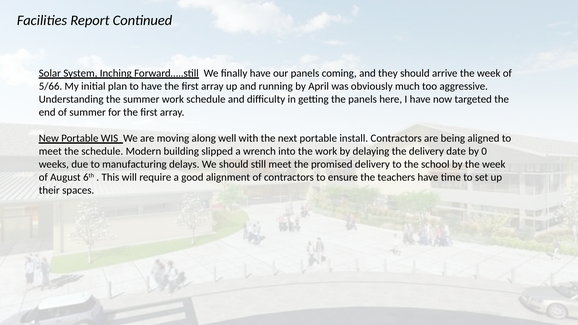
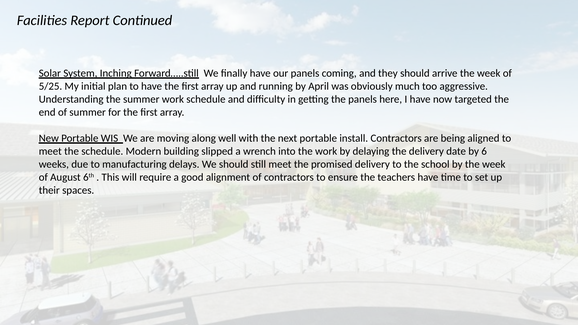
5/66: 5/66 -> 5/25 (50, 86)
0: 0 -> 6 (484, 151)
